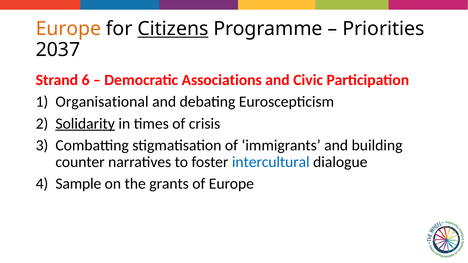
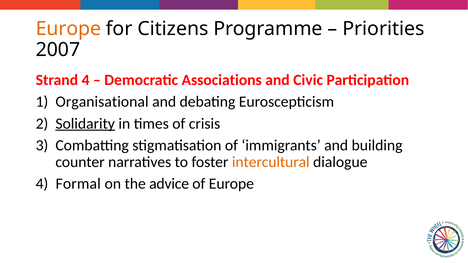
Citizens underline: present -> none (173, 29)
2037: 2037 -> 2007 (58, 50)
Strand 6: 6 -> 4 (86, 80)
intercultural colour: blue -> orange (271, 162)
Sample: Sample -> Formal (78, 184)
grants: grants -> advice (169, 184)
